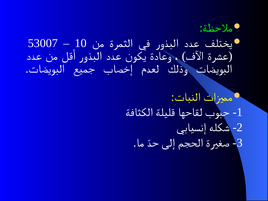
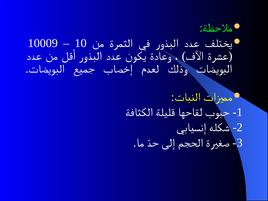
53007: 53007 -> 10009 (43, 43)
